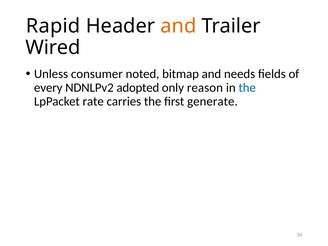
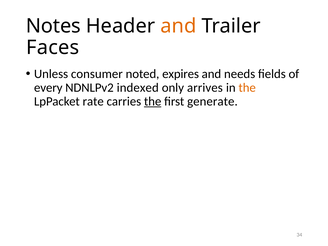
Rapid: Rapid -> Notes (53, 26)
Wired: Wired -> Faces (53, 48)
bitmap: bitmap -> expires (181, 74)
adopted: adopted -> indexed (138, 88)
reason: reason -> arrives (205, 88)
the colour: blue -> orange (247, 88)
the underline: none -> present (153, 101)
